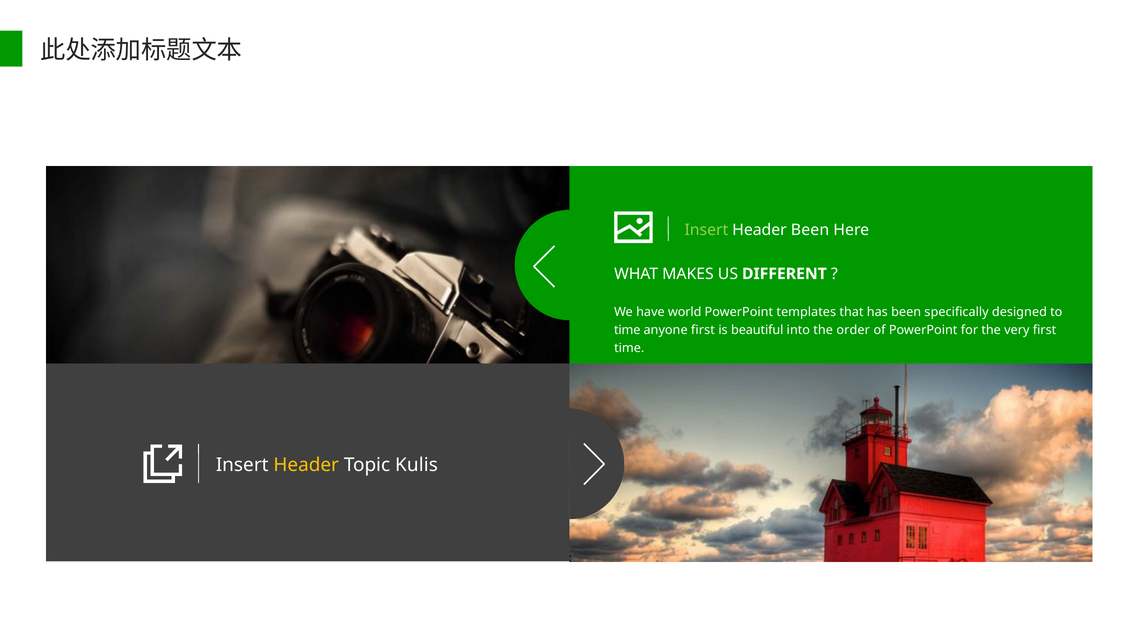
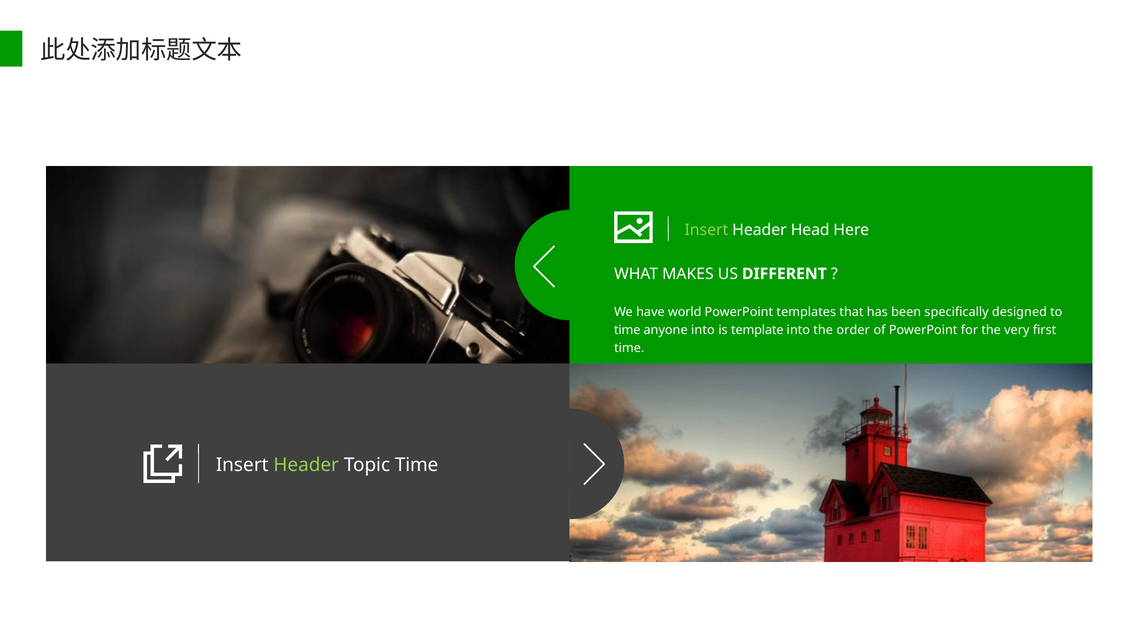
Header Been: Been -> Head (810, 230)
anyone first: first -> into (703, 330)
beautiful: beautiful -> template (757, 330)
Header colour: yellow -> light green (306, 465)
Topic Kulis: Kulis -> Time (417, 465)
